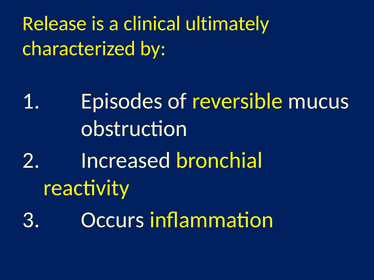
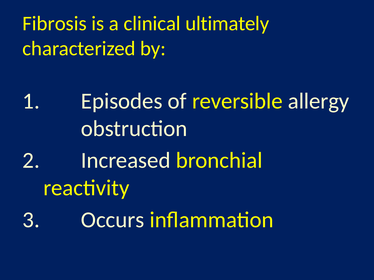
Release: Release -> Fibrosis (55, 24)
mucus: mucus -> allergy (319, 101)
